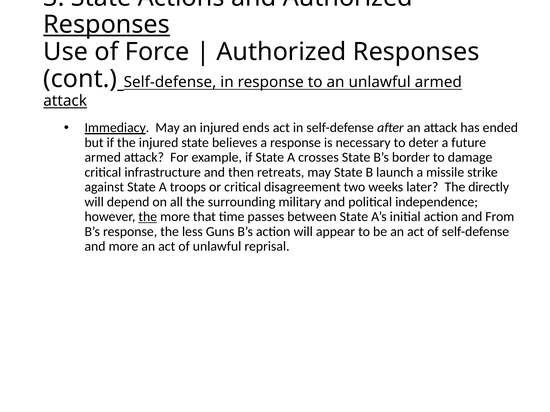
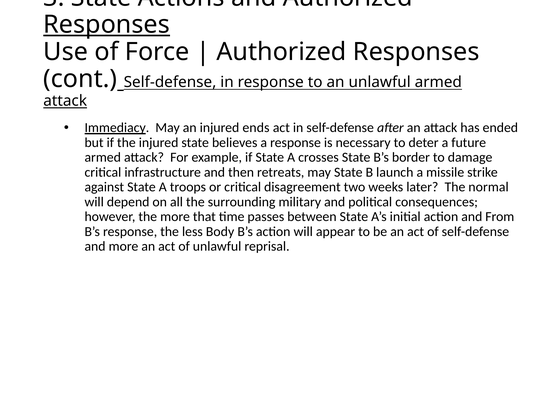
directly: directly -> normal (489, 187)
independence: independence -> consequences (437, 202)
the underline: present -> none (148, 217)
Guns: Guns -> Body (220, 232)
